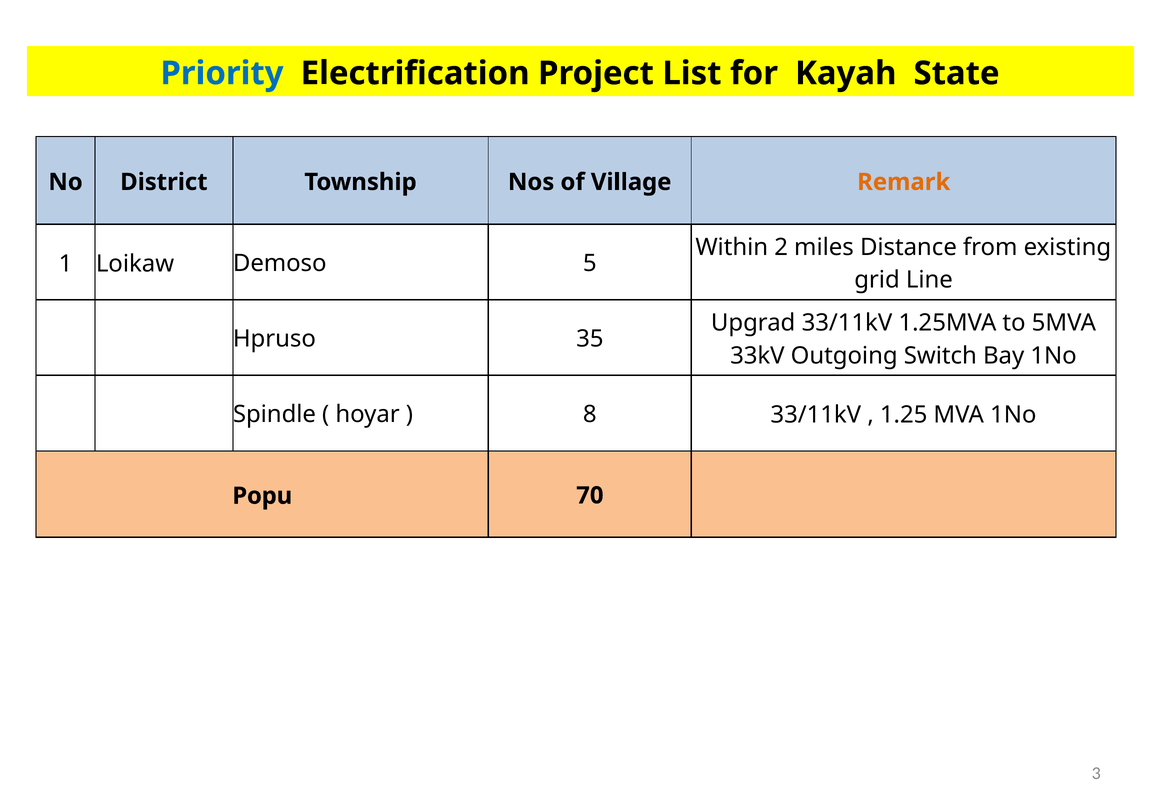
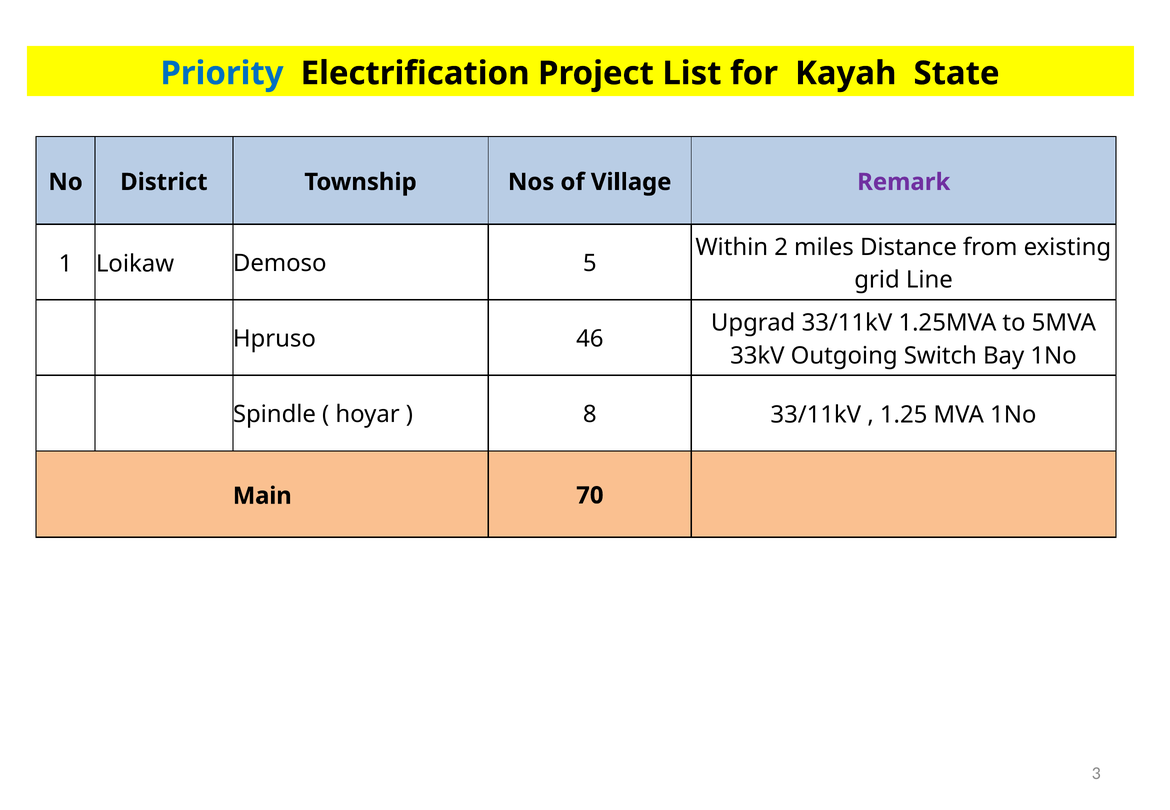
Remark colour: orange -> purple (904, 182)
35: 35 -> 46 (590, 339)
Popu: Popu -> Main (262, 496)
